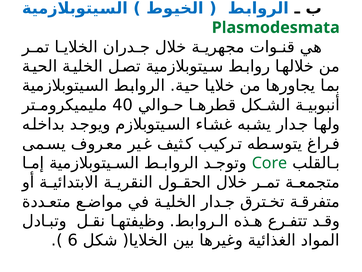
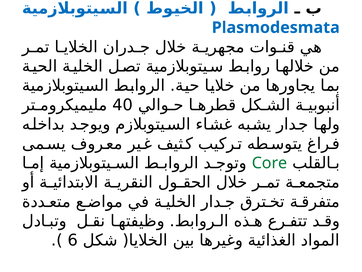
Plasmodesmata colour: green -> blue (276, 28)
